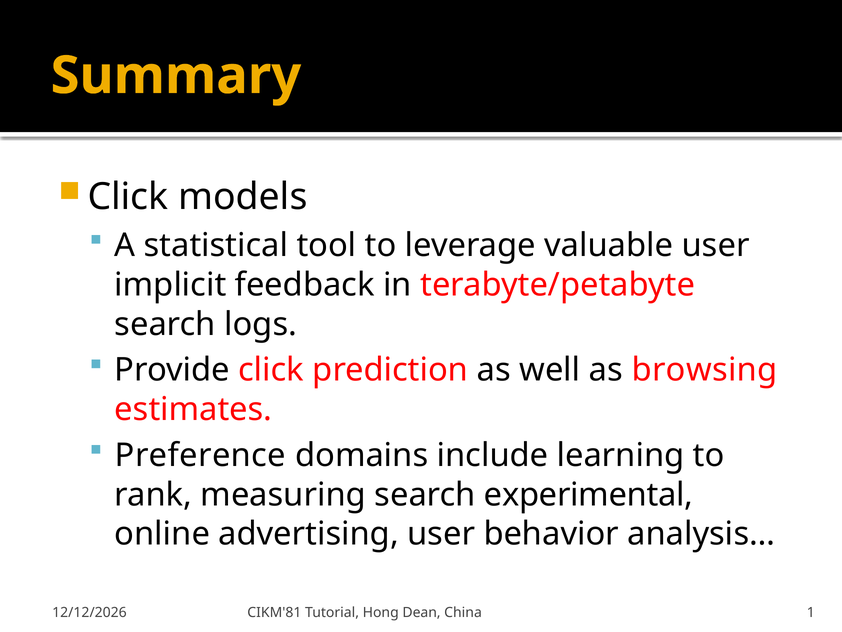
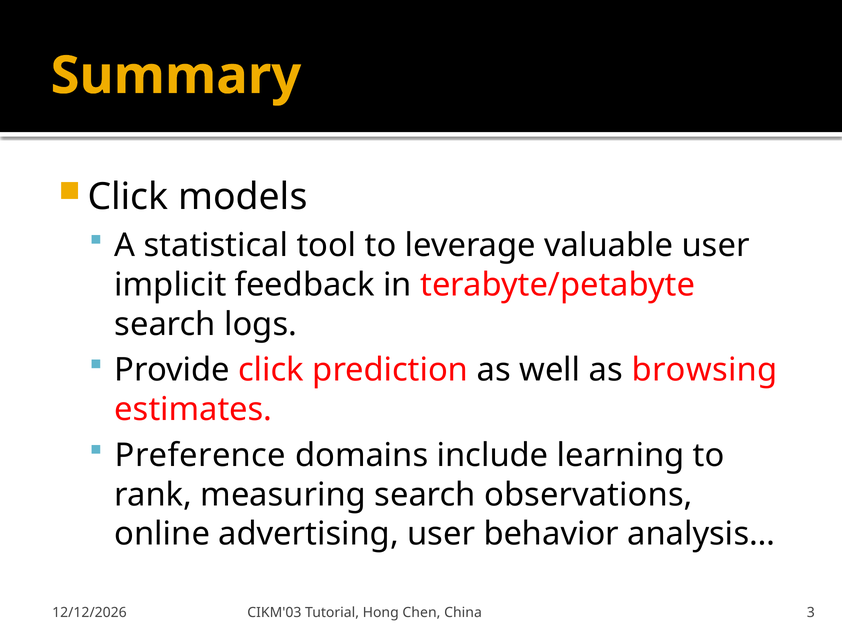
experimental: experimental -> observations (588, 494)
CIKM'81: CIKM'81 -> CIKM'03 (274, 612)
Dean: Dean -> Chen (421, 612)
1: 1 -> 3 (811, 612)
